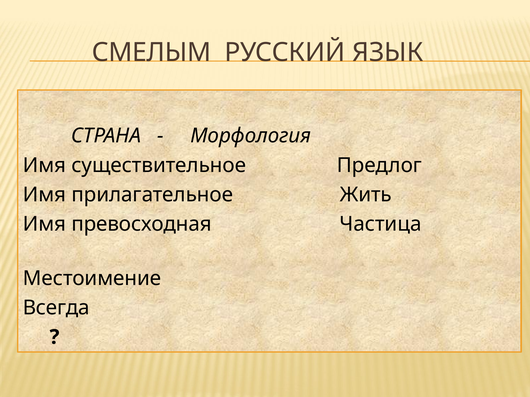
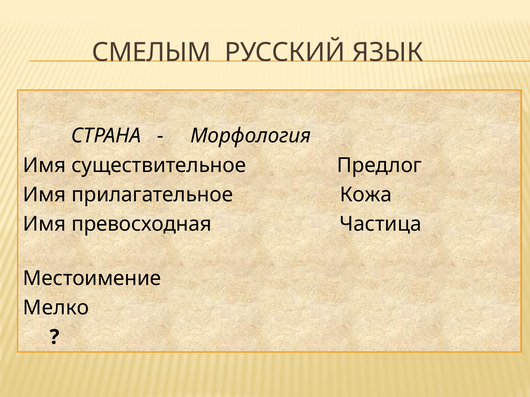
Жить: Жить -> Кожа (366, 195)
Всегда: Всегда -> Мелко (56, 308)
